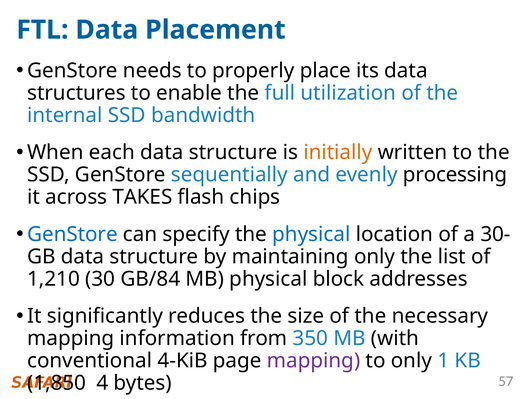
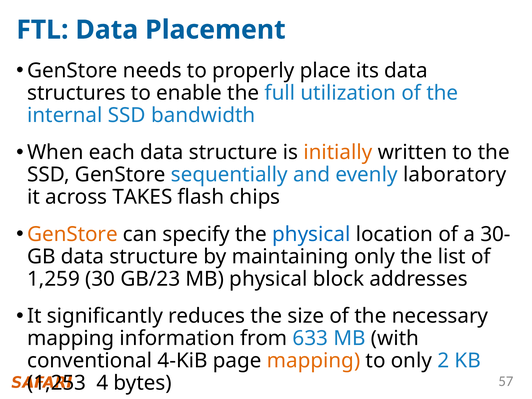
processing: processing -> laboratory (455, 175)
GenStore colour: blue -> orange (72, 234)
1,210: 1,210 -> 1,259 (54, 279)
GB/84: GB/84 -> GB/23 (150, 279)
350: 350 -> 633 (310, 338)
mapping colour: purple -> orange (314, 361)
1: 1 -> 2 (443, 361)
1,850: 1,850 -> 1,253 (57, 383)
